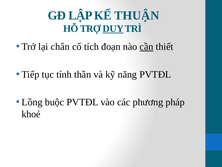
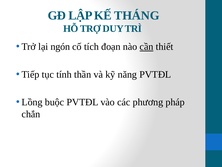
THUẬN: THUẬN -> THÁNG (137, 15)
DUY underline: present -> none (113, 29)
chân: chân -> ngón (60, 47)
khoẻ: khoẻ -> chắn (31, 114)
